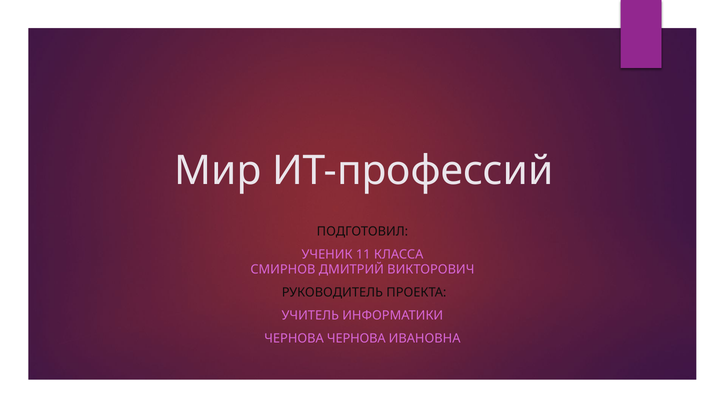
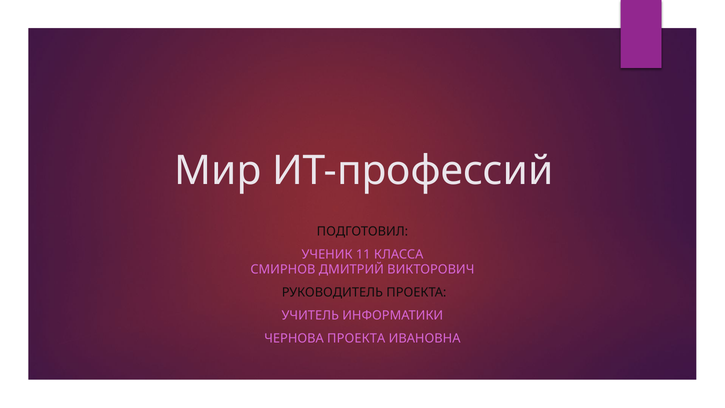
ЧЕРНОВА ЧЕРНОВА: ЧЕРНОВА -> ПРОЕКТА (356, 338)
